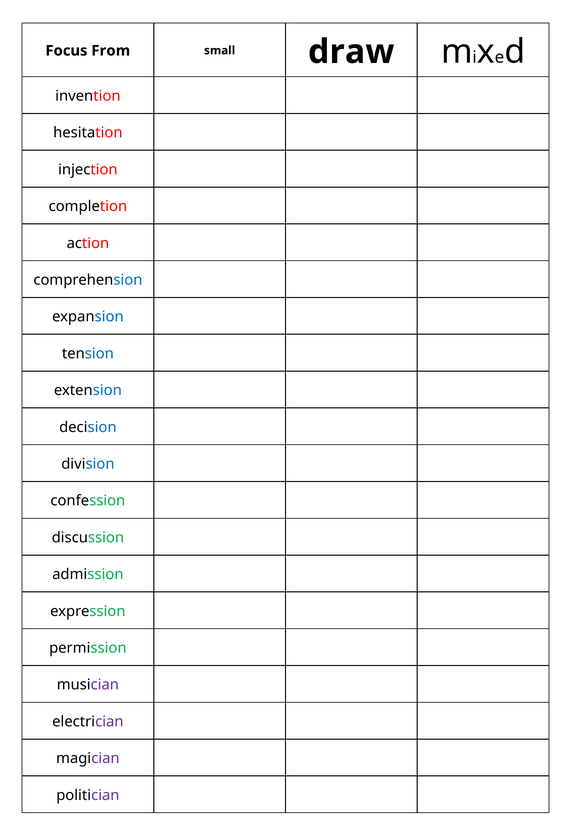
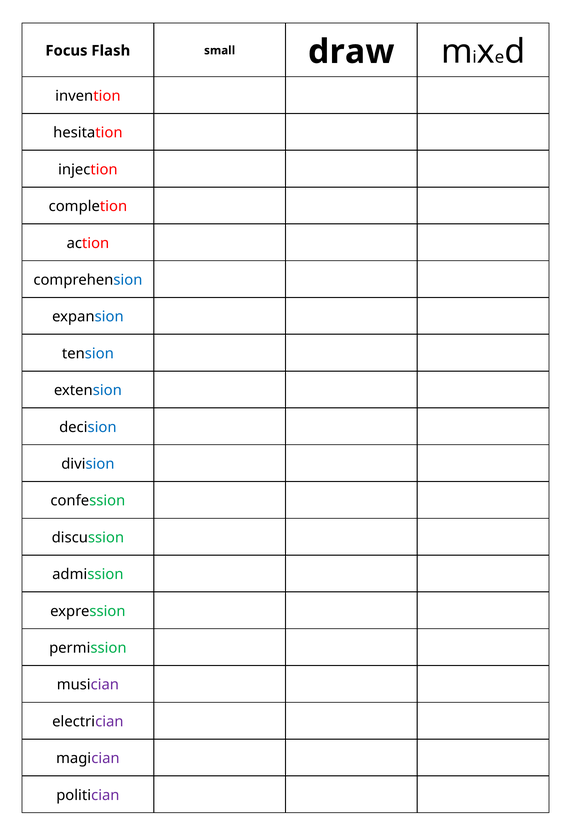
From: From -> Flash (111, 51)
